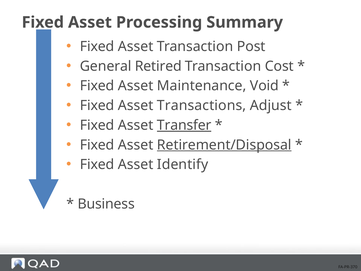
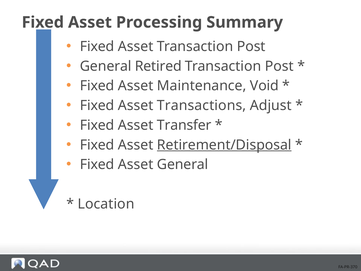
Cost: Cost -> Post (279, 66)
Transfer underline: present -> none (184, 125)
Asset Identify: Identify -> General (183, 164)
Business: Business -> Location (106, 204)
